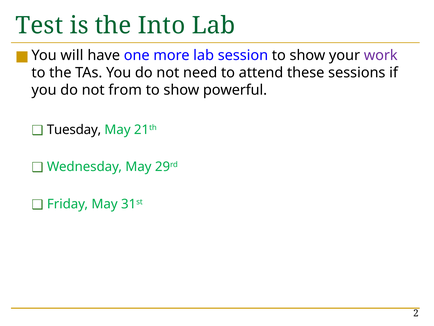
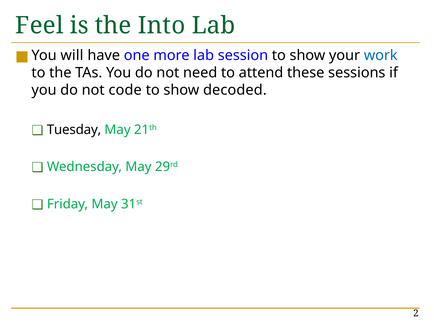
Test: Test -> Feel (39, 26)
work colour: purple -> blue (381, 55)
from: from -> code (125, 90)
powerful: powerful -> decoded (235, 90)
